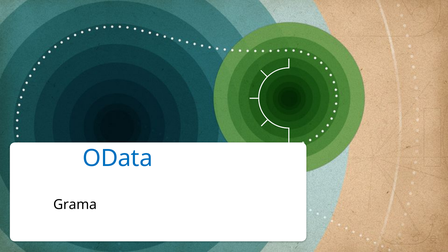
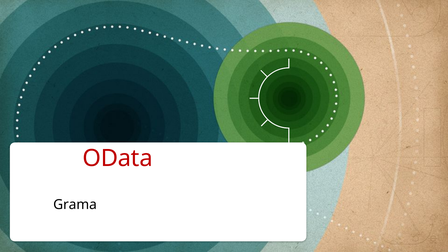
OData colour: blue -> red (118, 158)
